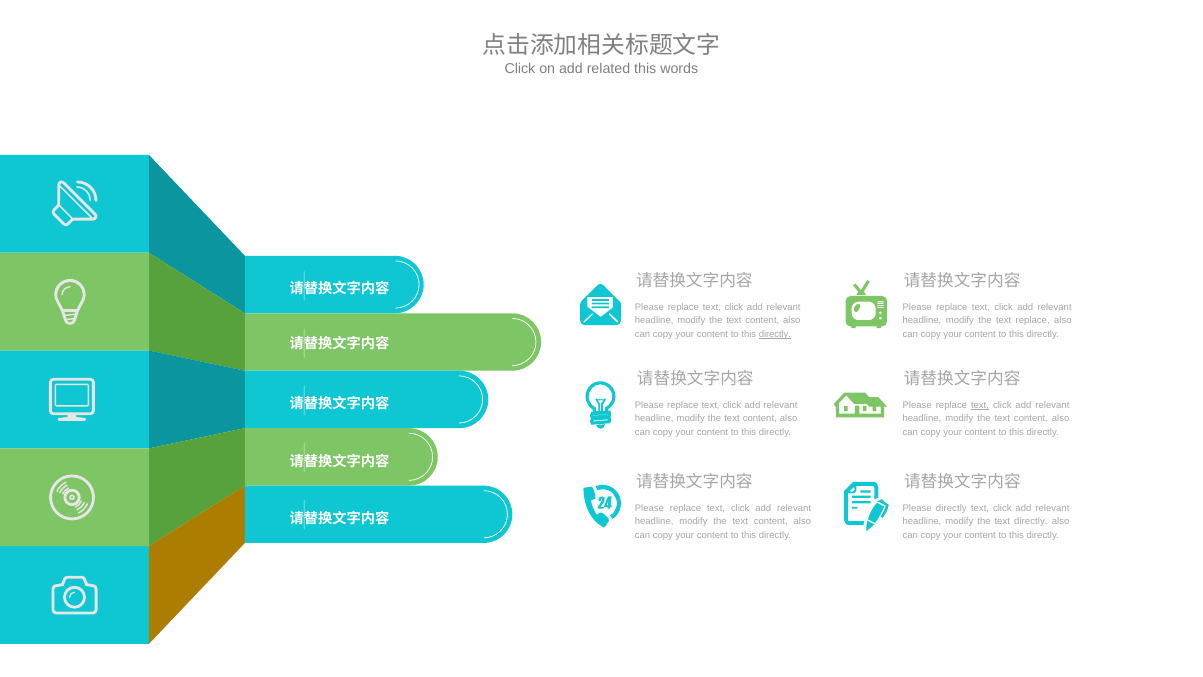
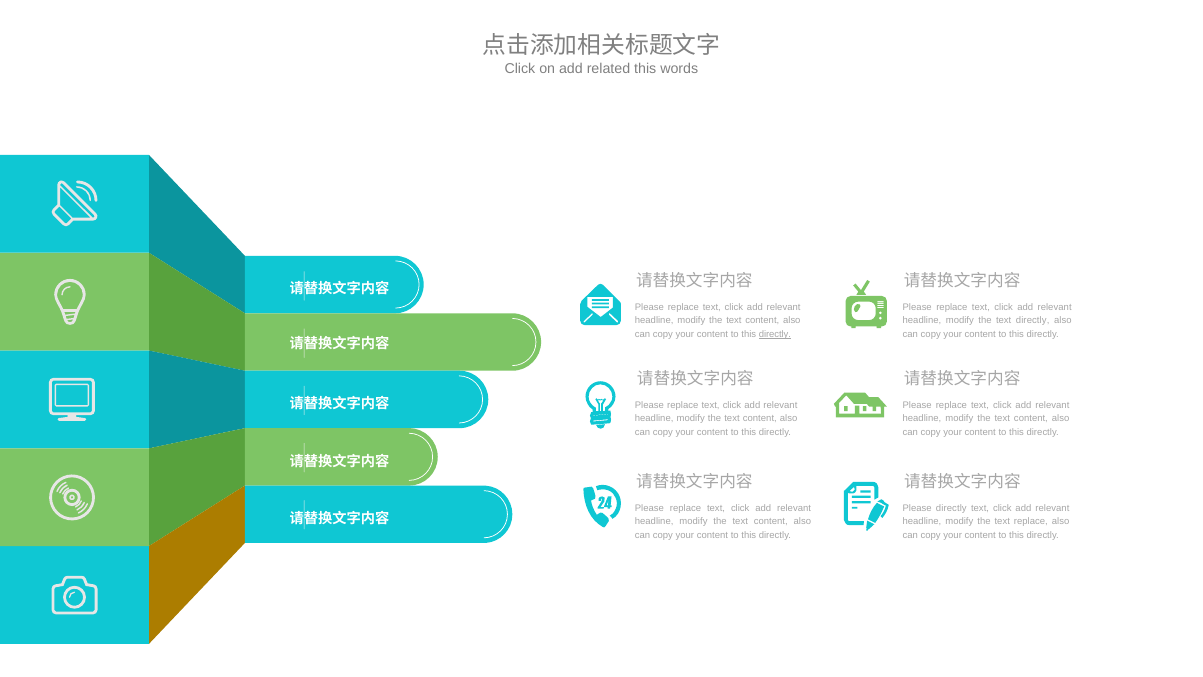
text replace: replace -> directly (1033, 321)
text underline: present -> none (980, 405)
text directly: directly -> replace (1031, 522)
